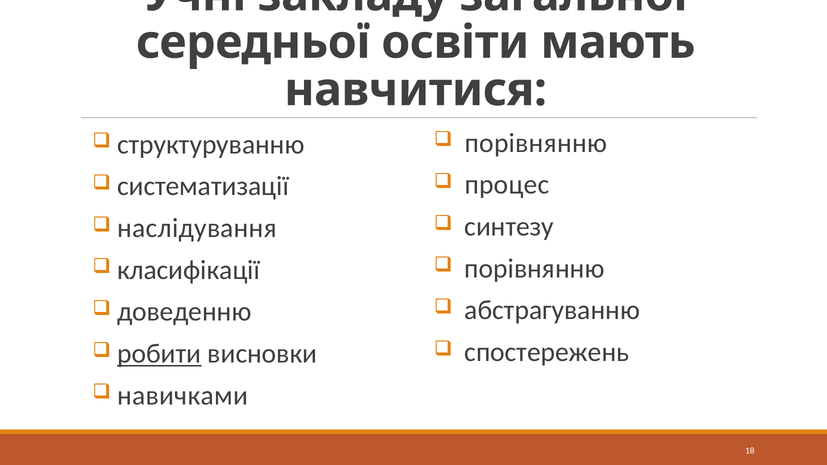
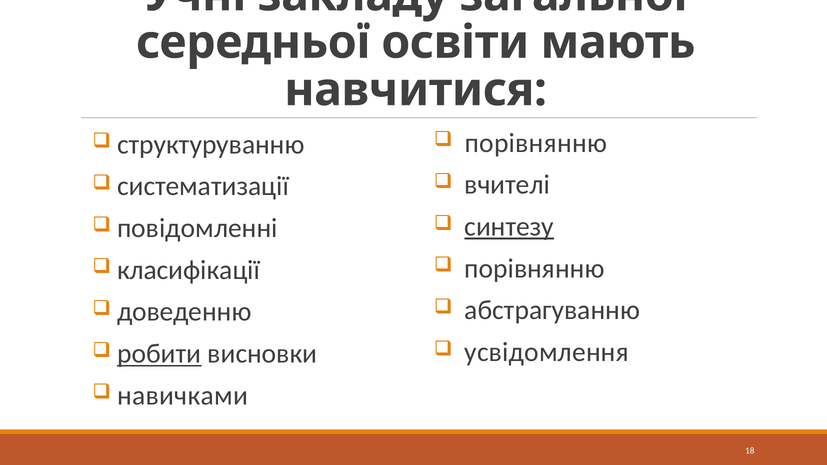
процес: процес -> вчителі (507, 185)
синтезу underline: none -> present (509, 227)
наслідування: наслідування -> повідомленні (197, 228)
спостережень: спостережень -> усвідомлення (547, 352)
